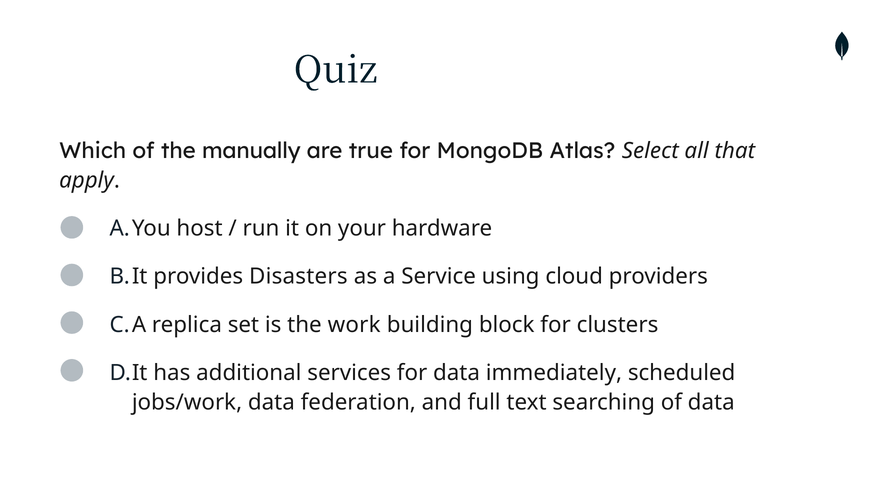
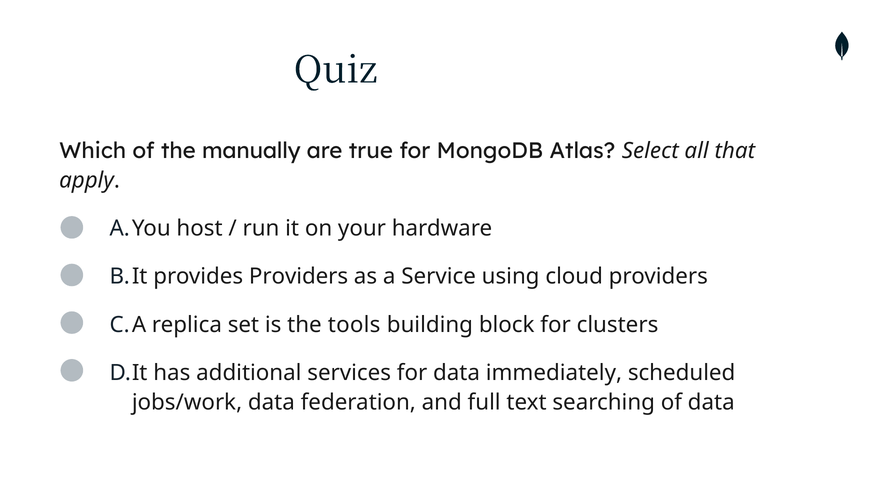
provides Disasters: Disasters -> Providers (299, 277)
work: work -> tools (354, 325)
